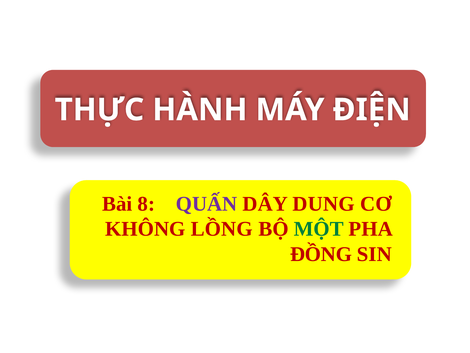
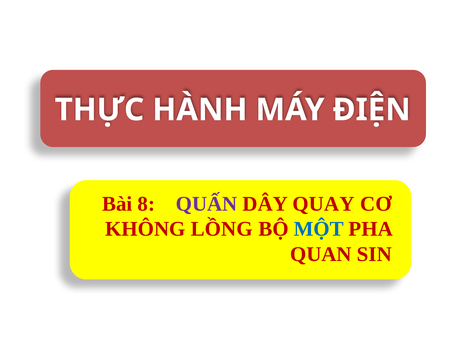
DUNG: DUNG -> QUAY (324, 204)
MỘT colour: green -> blue (319, 229)
ĐỒNG: ĐỒNG -> QUAN (321, 254)
